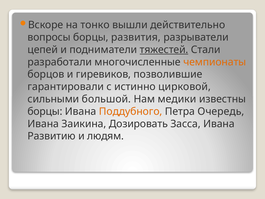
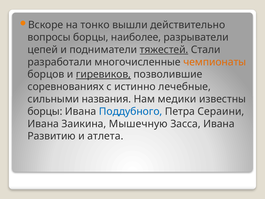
развития: развития -> наиболее (136, 37)
гиревиков underline: none -> present (103, 74)
гарантировали: гарантировали -> соревнованиях (66, 87)
цирковой: цирковой -> лечебные (185, 87)
большой: большой -> названия (106, 99)
Поддубного colour: orange -> blue (131, 111)
Очередь: Очередь -> Сераини (221, 111)
Дозировать: Дозировать -> Мышечную (138, 124)
людям: людям -> атлета (105, 136)
